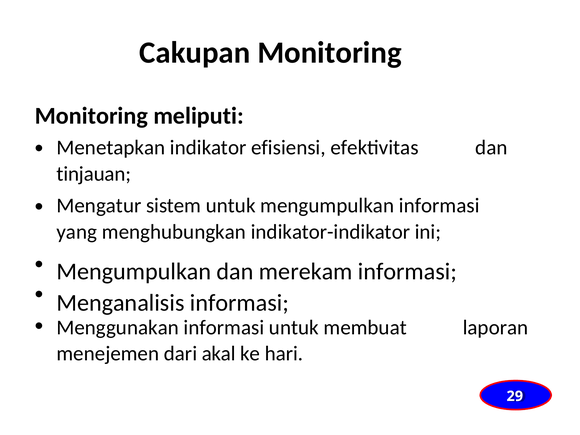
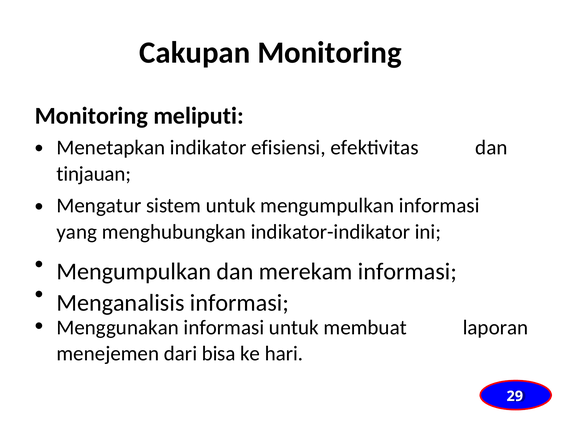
akal: akal -> bisa (219, 354)
